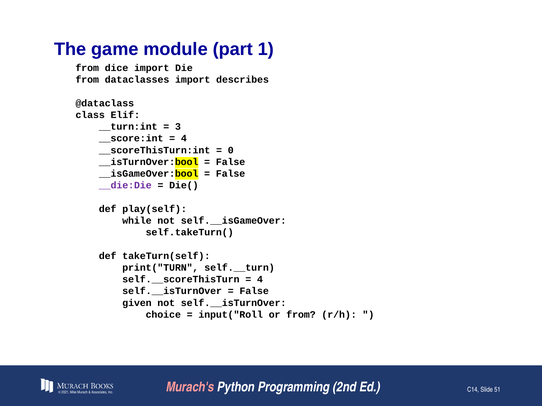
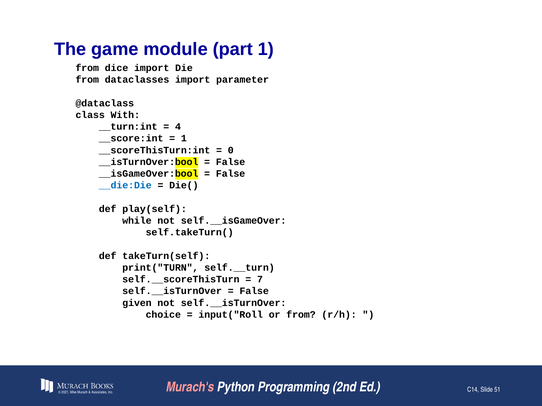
describes: describes -> parameter (243, 80)
Elif: Elif -> With (125, 115)
3: 3 -> 4 (178, 127)
4: 4 -> 1 (184, 139)
__die:Die colour: purple -> blue (125, 186)
4: 4 -> 7 (260, 280)
